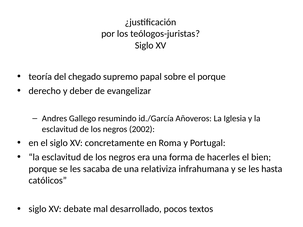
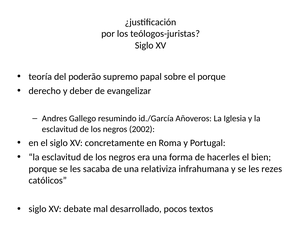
chegado: chegado -> poderão (85, 77)
hasta: hasta -> rezes (272, 169)
